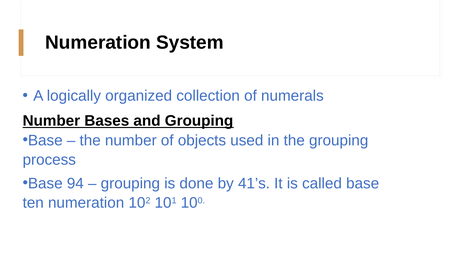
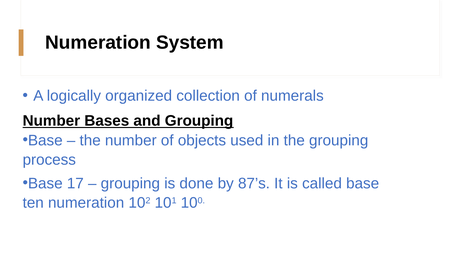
94: 94 -> 17 (75, 183)
41’s: 41’s -> 87’s (254, 183)
